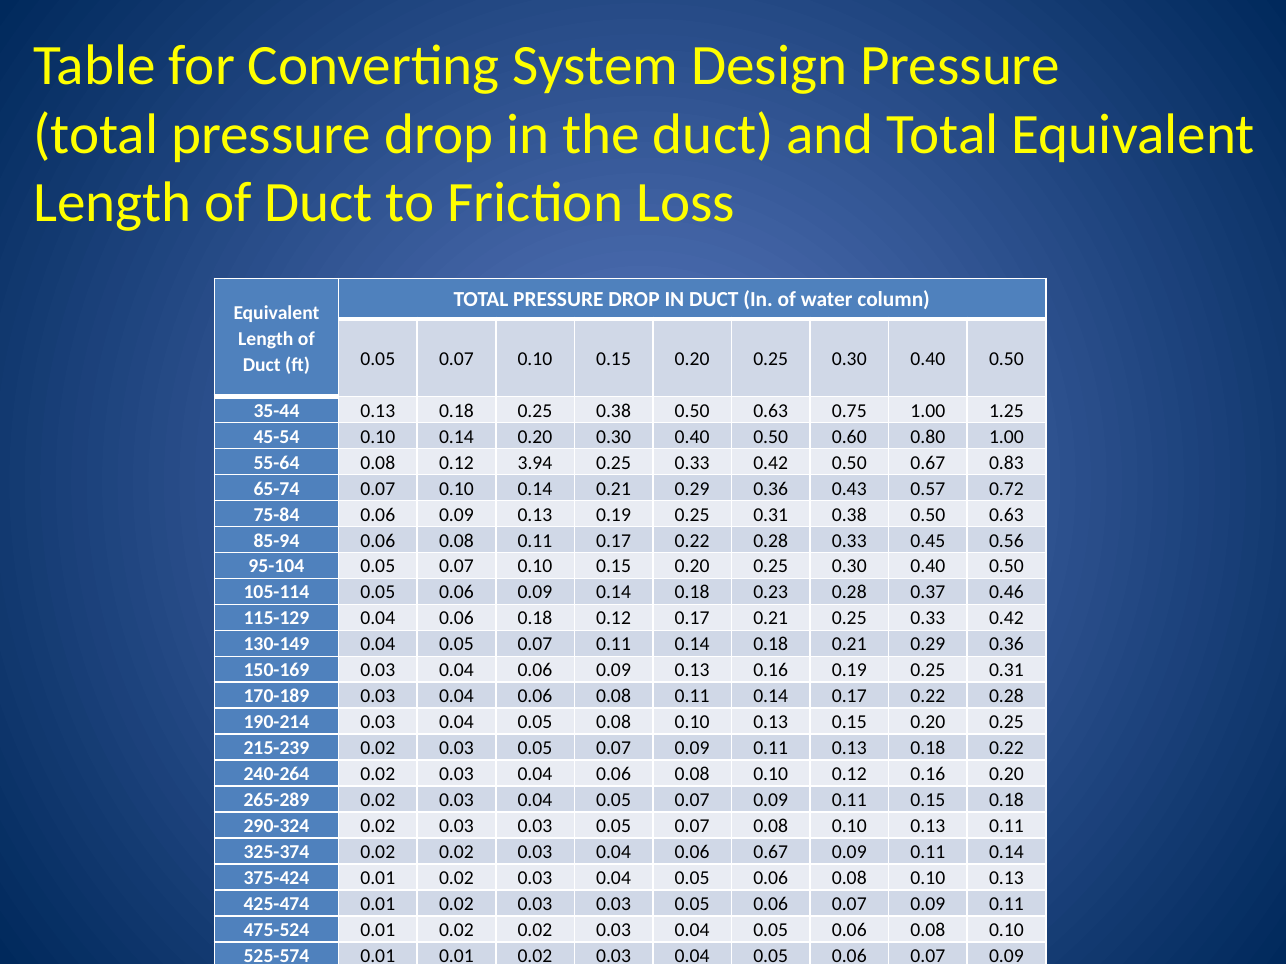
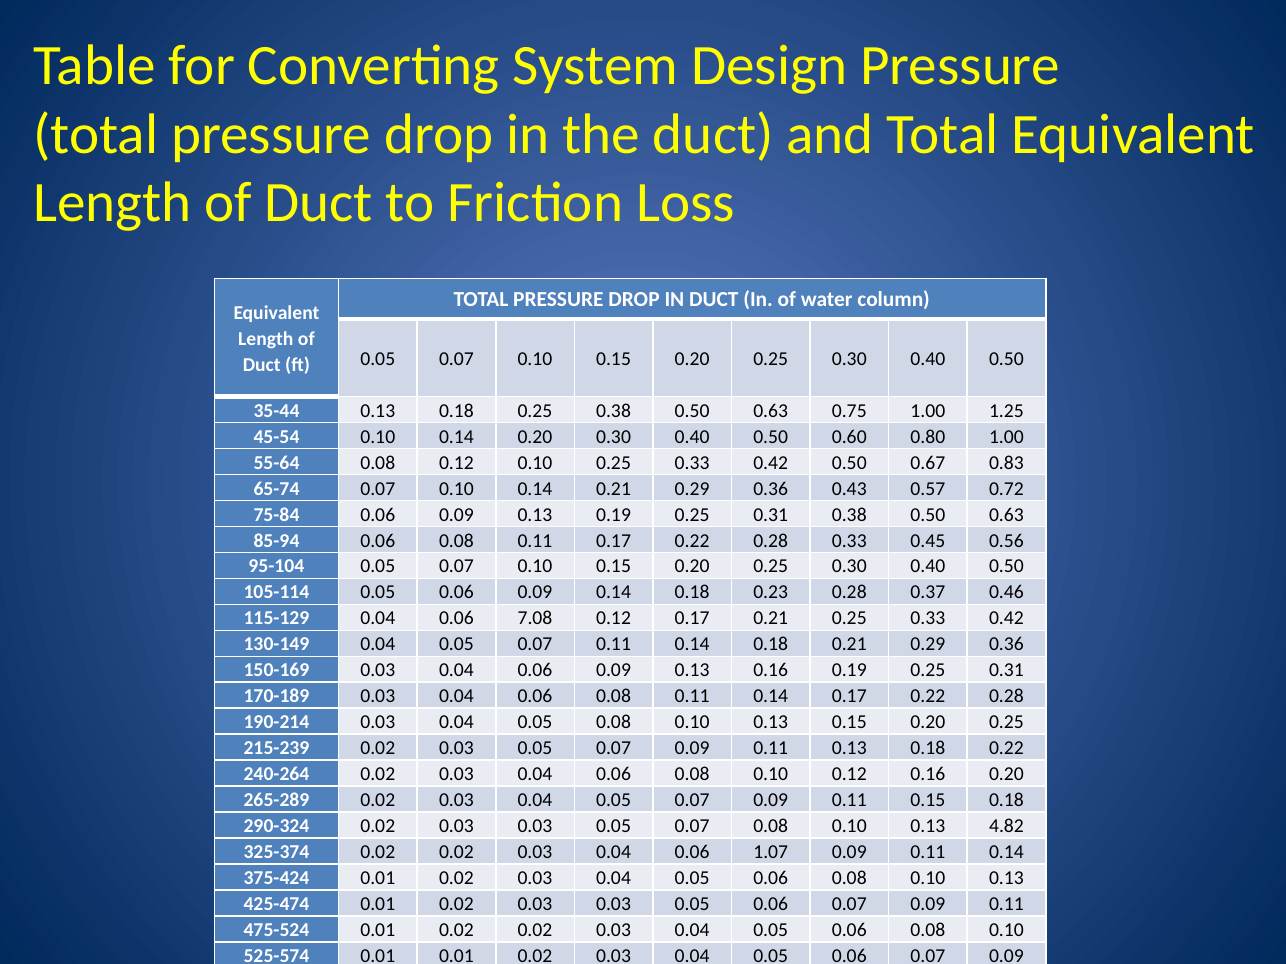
0.12 3.94: 3.94 -> 0.10 (535, 463)
0.06 0.18: 0.18 -> 7.08 (535, 619)
0.13 0.11: 0.11 -> 4.82 (1006, 827)
0.06 0.67: 0.67 -> 1.07 (771, 853)
